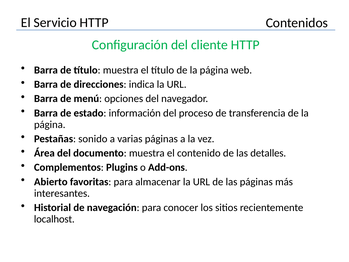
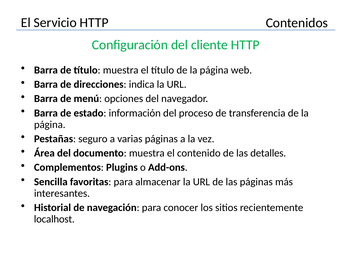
sonido: sonido -> seguro (93, 139)
Abierto: Abierto -> Sencilla (51, 182)
